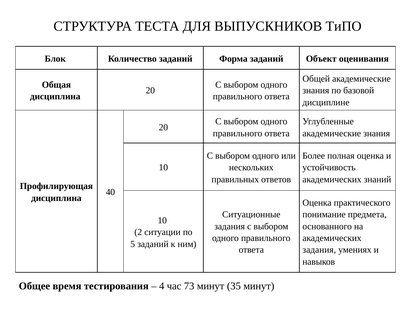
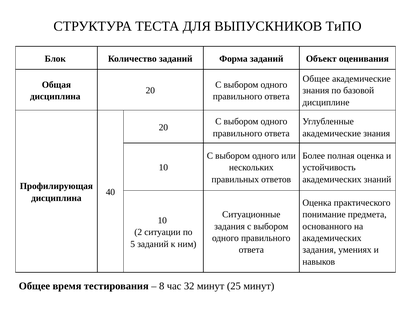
Общей: Общей -> Общее (316, 79)
4: 4 -> 8 (162, 286)
73: 73 -> 32 (189, 286)
35: 35 -> 25 (234, 286)
